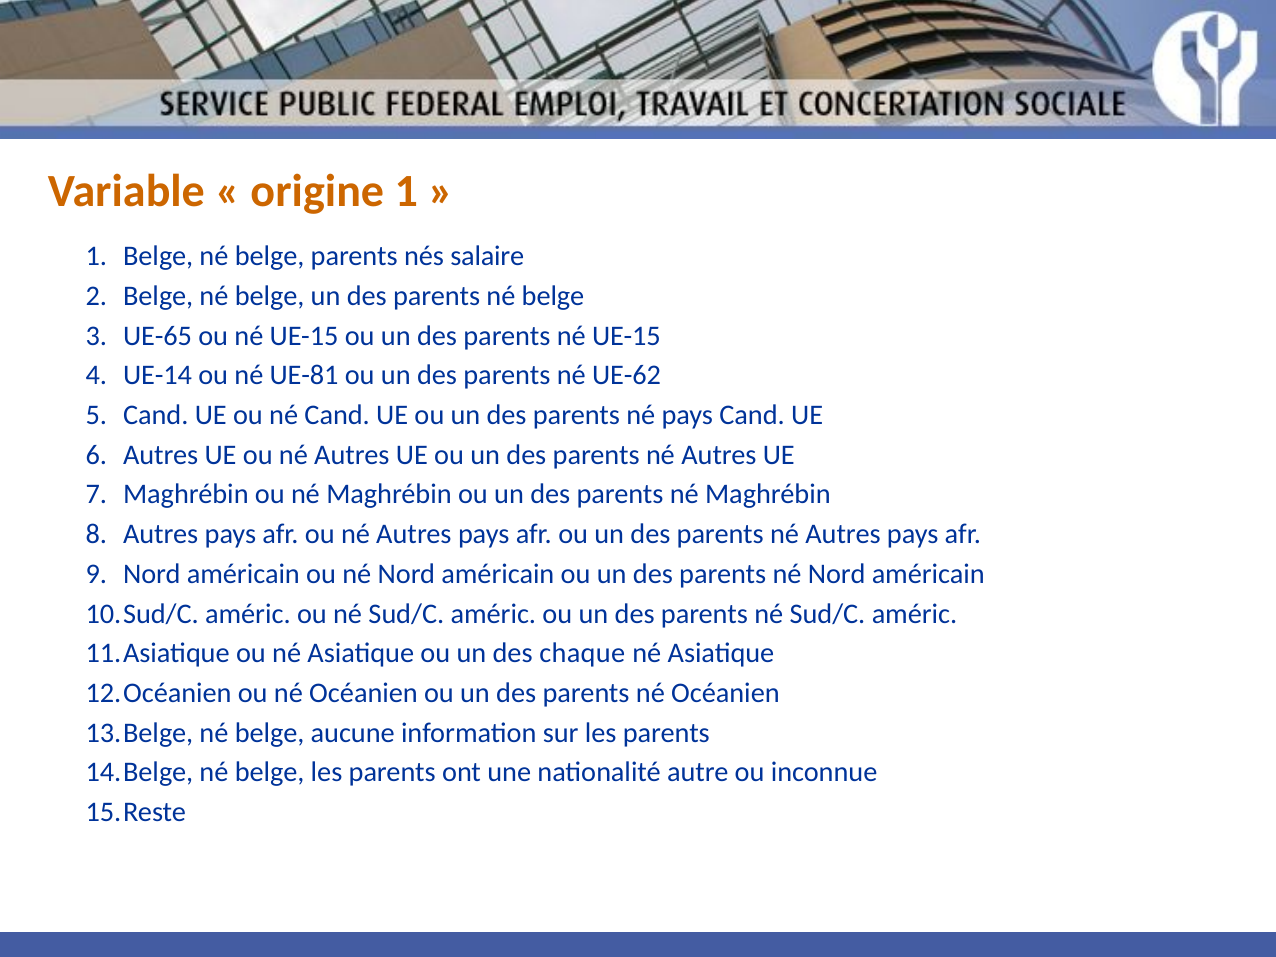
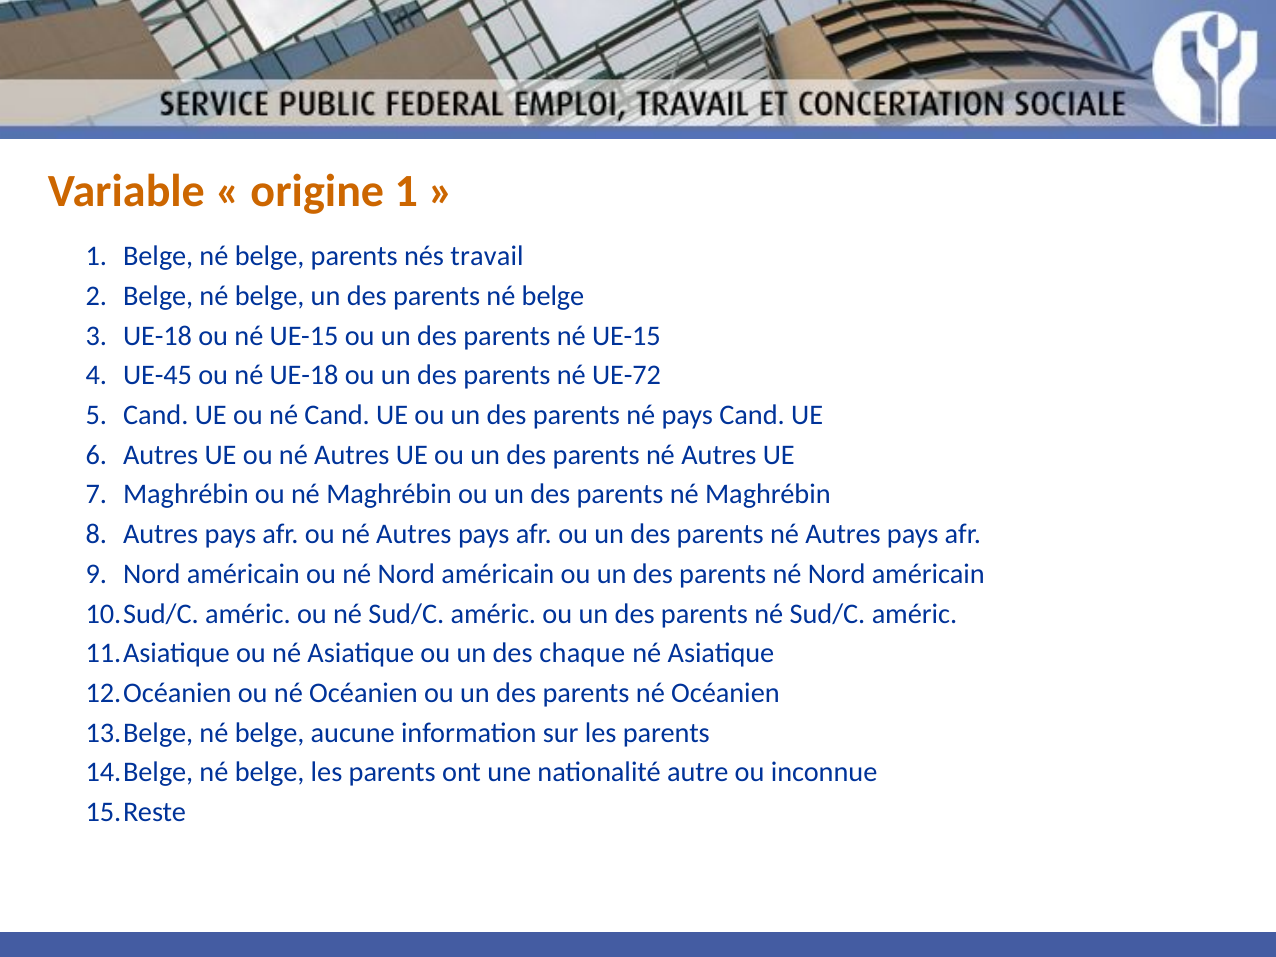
salaire: salaire -> travail (487, 256)
UE-65: UE-65 -> UE-18 (158, 336)
UE-14: UE-14 -> UE-45 (158, 376)
né UE-81: UE-81 -> UE-18 (304, 376)
UE-62: UE-62 -> UE-72 (626, 376)
